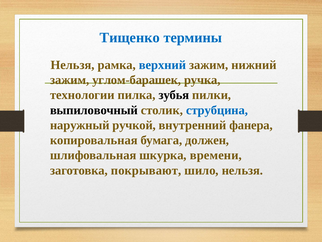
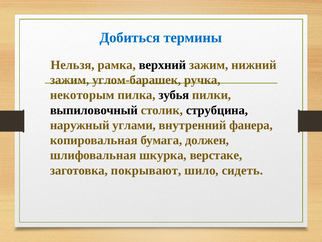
Тищенко: Тищенко -> Добиться (130, 38)
верхний colour: blue -> black (162, 65)
технологии: технологии -> некоторым (82, 95)
струбцина colour: blue -> black (217, 110)
ручкой: ручкой -> углами (134, 125)
времени: времени -> верстаке (216, 155)
шило нельзя: нельзя -> сидеть (242, 170)
